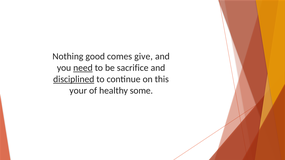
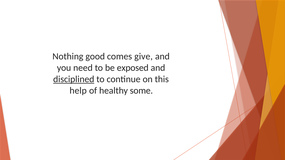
need underline: present -> none (83, 68)
sacrifice: sacrifice -> exposed (133, 68)
your: your -> help (78, 91)
